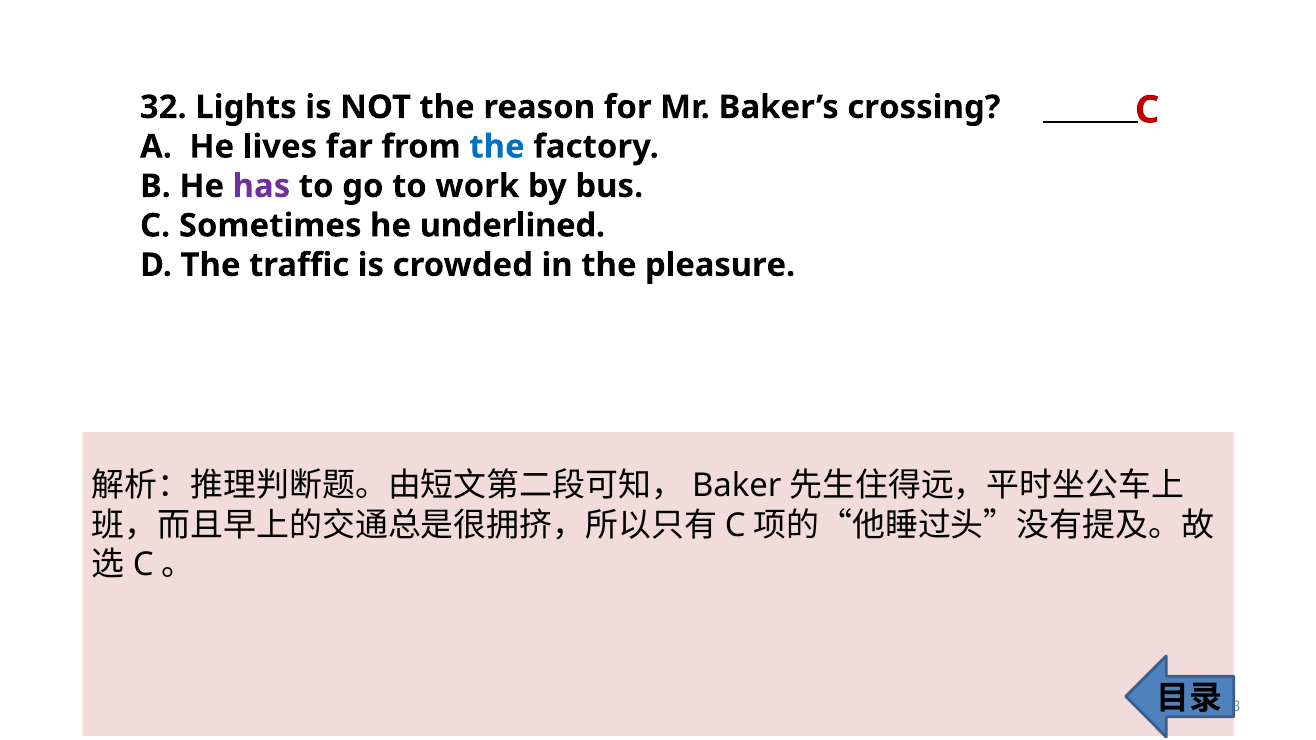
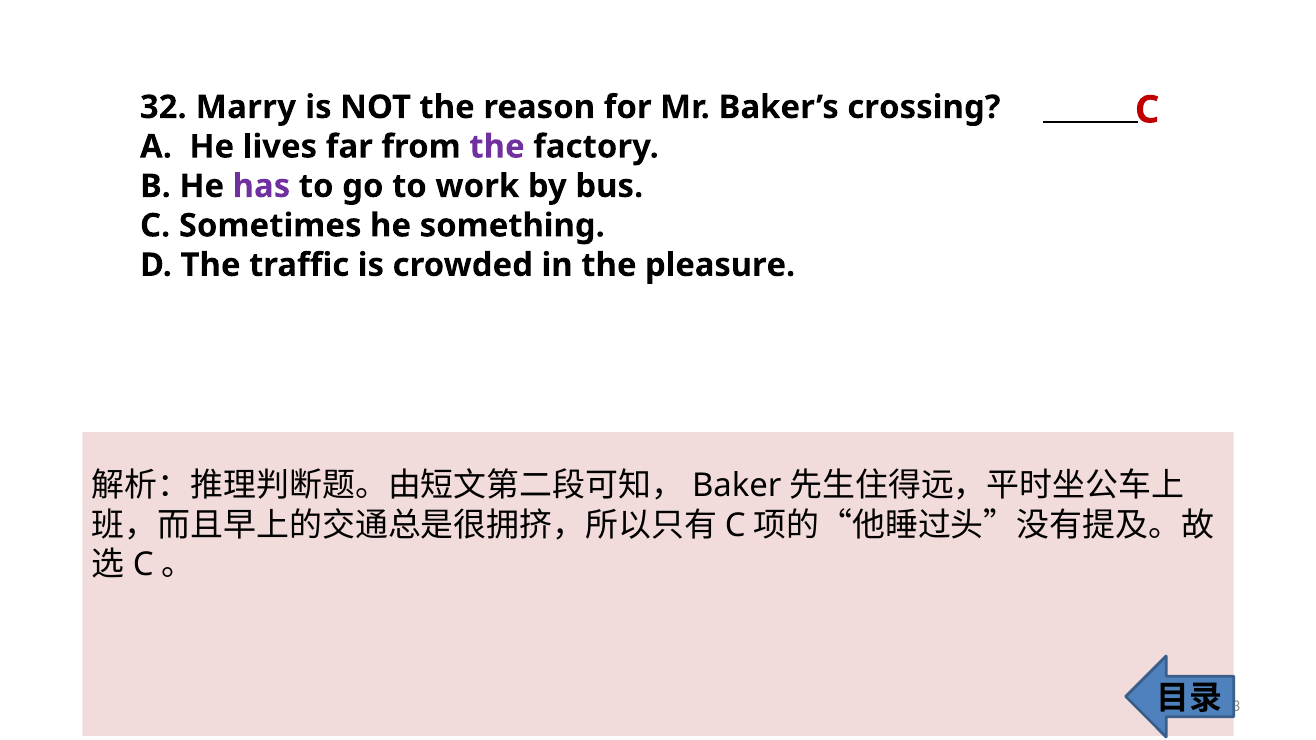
Lights: Lights -> Marry (246, 107)
the colour: blue -> purple (497, 147)
underlined: underlined -> something (512, 226)
